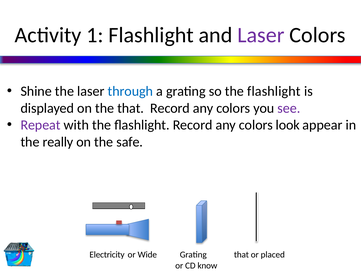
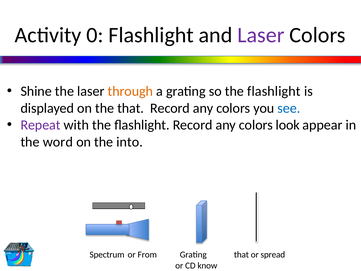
1: 1 -> 0 (95, 35)
through colour: blue -> orange (130, 91)
see colour: purple -> blue (289, 108)
really: really -> word (58, 142)
safe: safe -> into (130, 142)
Electricity: Electricity -> Spectrum (107, 254)
Wide: Wide -> From (147, 254)
placed: placed -> spread (273, 254)
